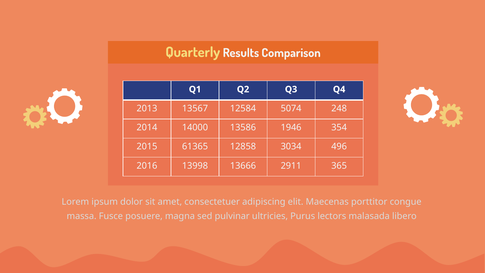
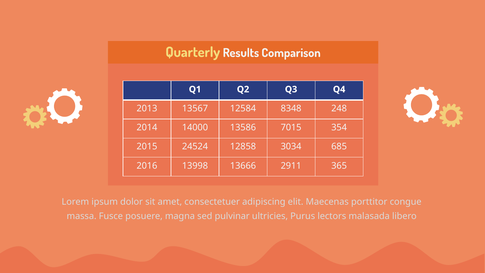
5074: 5074 -> 8348 (291, 108)
1946: 1946 -> 7015 (291, 127)
61365: 61365 -> 24524 (195, 147)
496: 496 -> 685 (339, 147)
